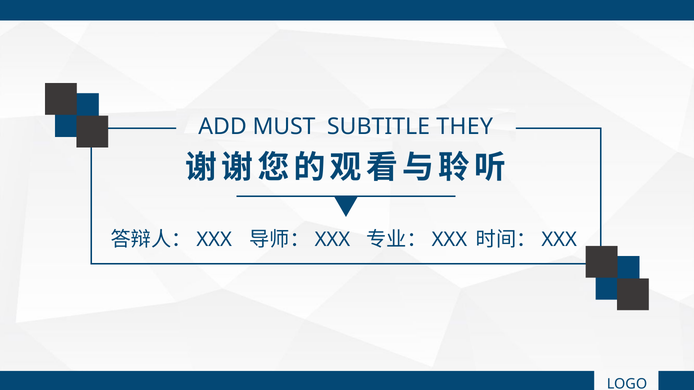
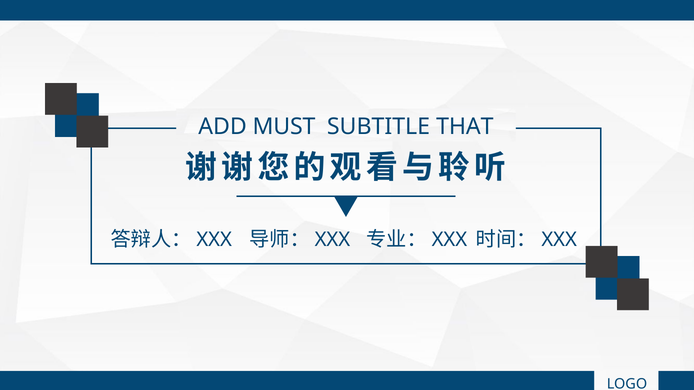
THEY: THEY -> THAT (465, 127)
